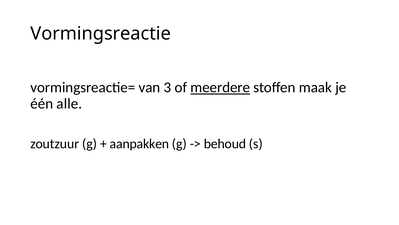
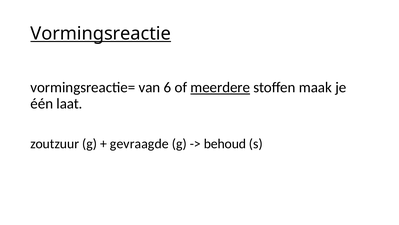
Vormingsreactie underline: none -> present (101, 34)
3: 3 -> 6 (167, 87)
alle: alle -> laat (69, 103)
aanpakken: aanpakken -> gevraagde (139, 143)
